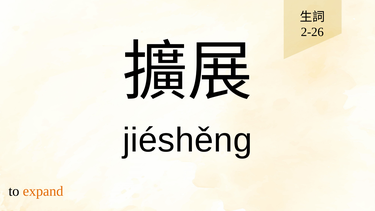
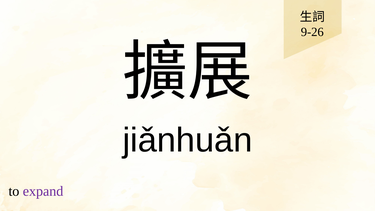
2-26: 2-26 -> 9-26 (312, 32)
jiéshěng: jiéshěng -> jiǎnhuǎn (187, 140)
expand colour: orange -> purple (43, 191)
